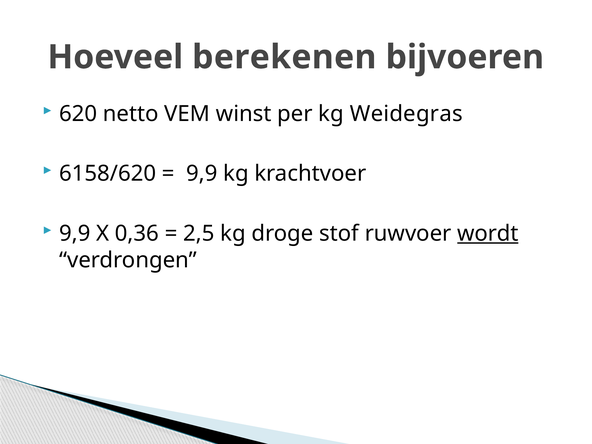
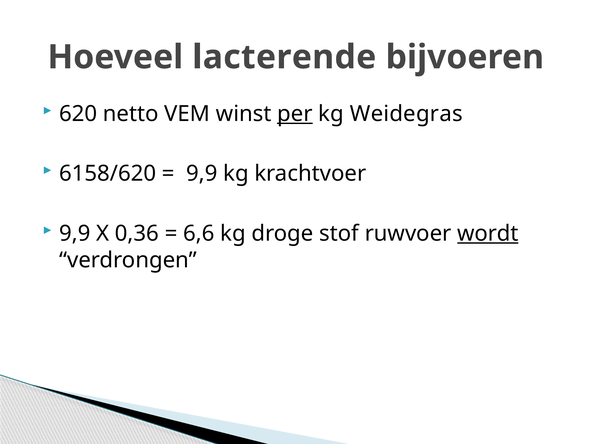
berekenen: berekenen -> lacterende (284, 57)
per underline: none -> present (295, 114)
2,5: 2,5 -> 6,6 (199, 234)
